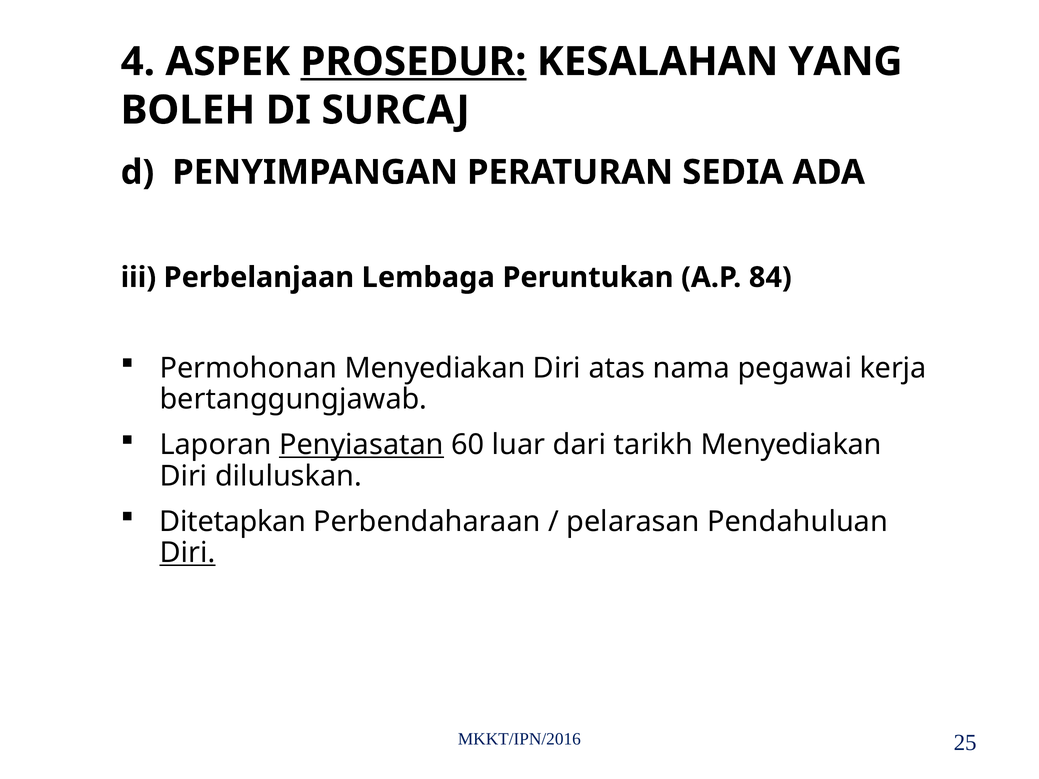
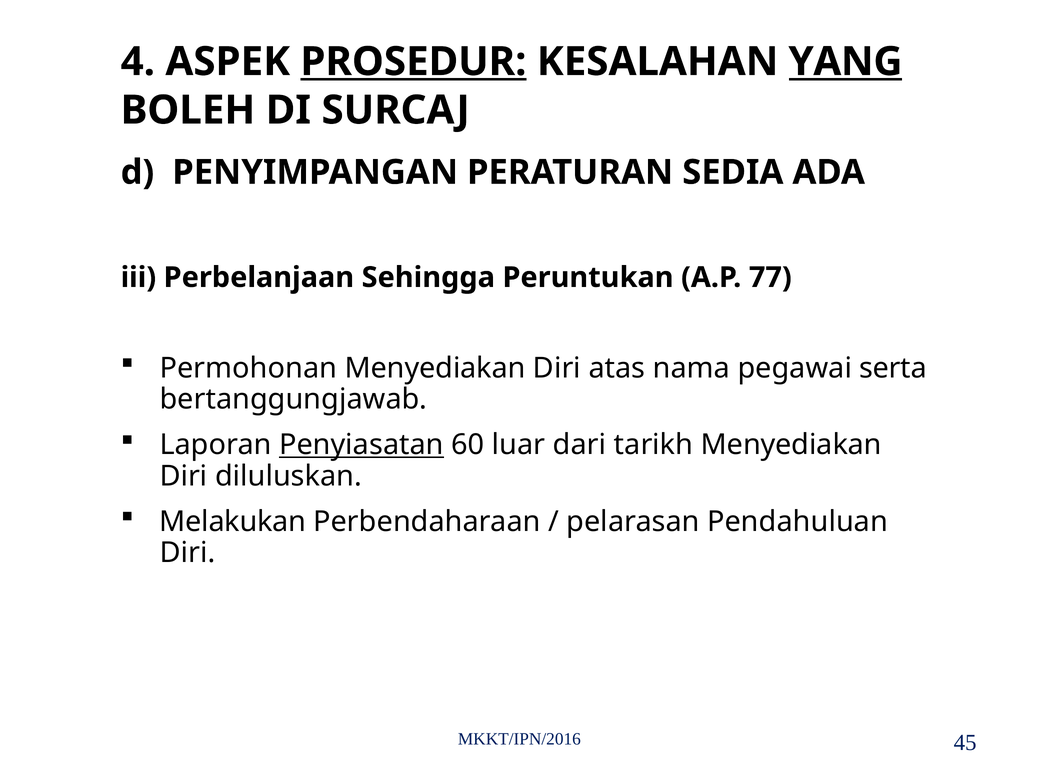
YANG underline: none -> present (846, 62)
Lembaga: Lembaga -> Sehingga (428, 278)
84: 84 -> 77 (770, 278)
kerja: kerja -> serta (893, 368)
Ditetapkan: Ditetapkan -> Melakukan (233, 522)
Diri underline: present -> none (187, 553)
25: 25 -> 45 (965, 743)
